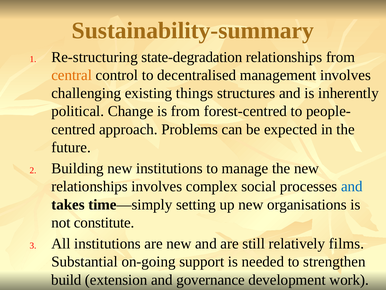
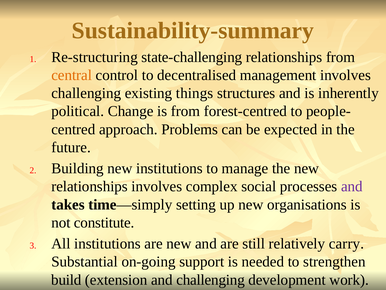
state-degradation: state-degradation -> state-challenging (192, 57)
and colour: blue -> purple (352, 186)
films: films -> carry (346, 243)
and governance: governance -> challenging (211, 279)
